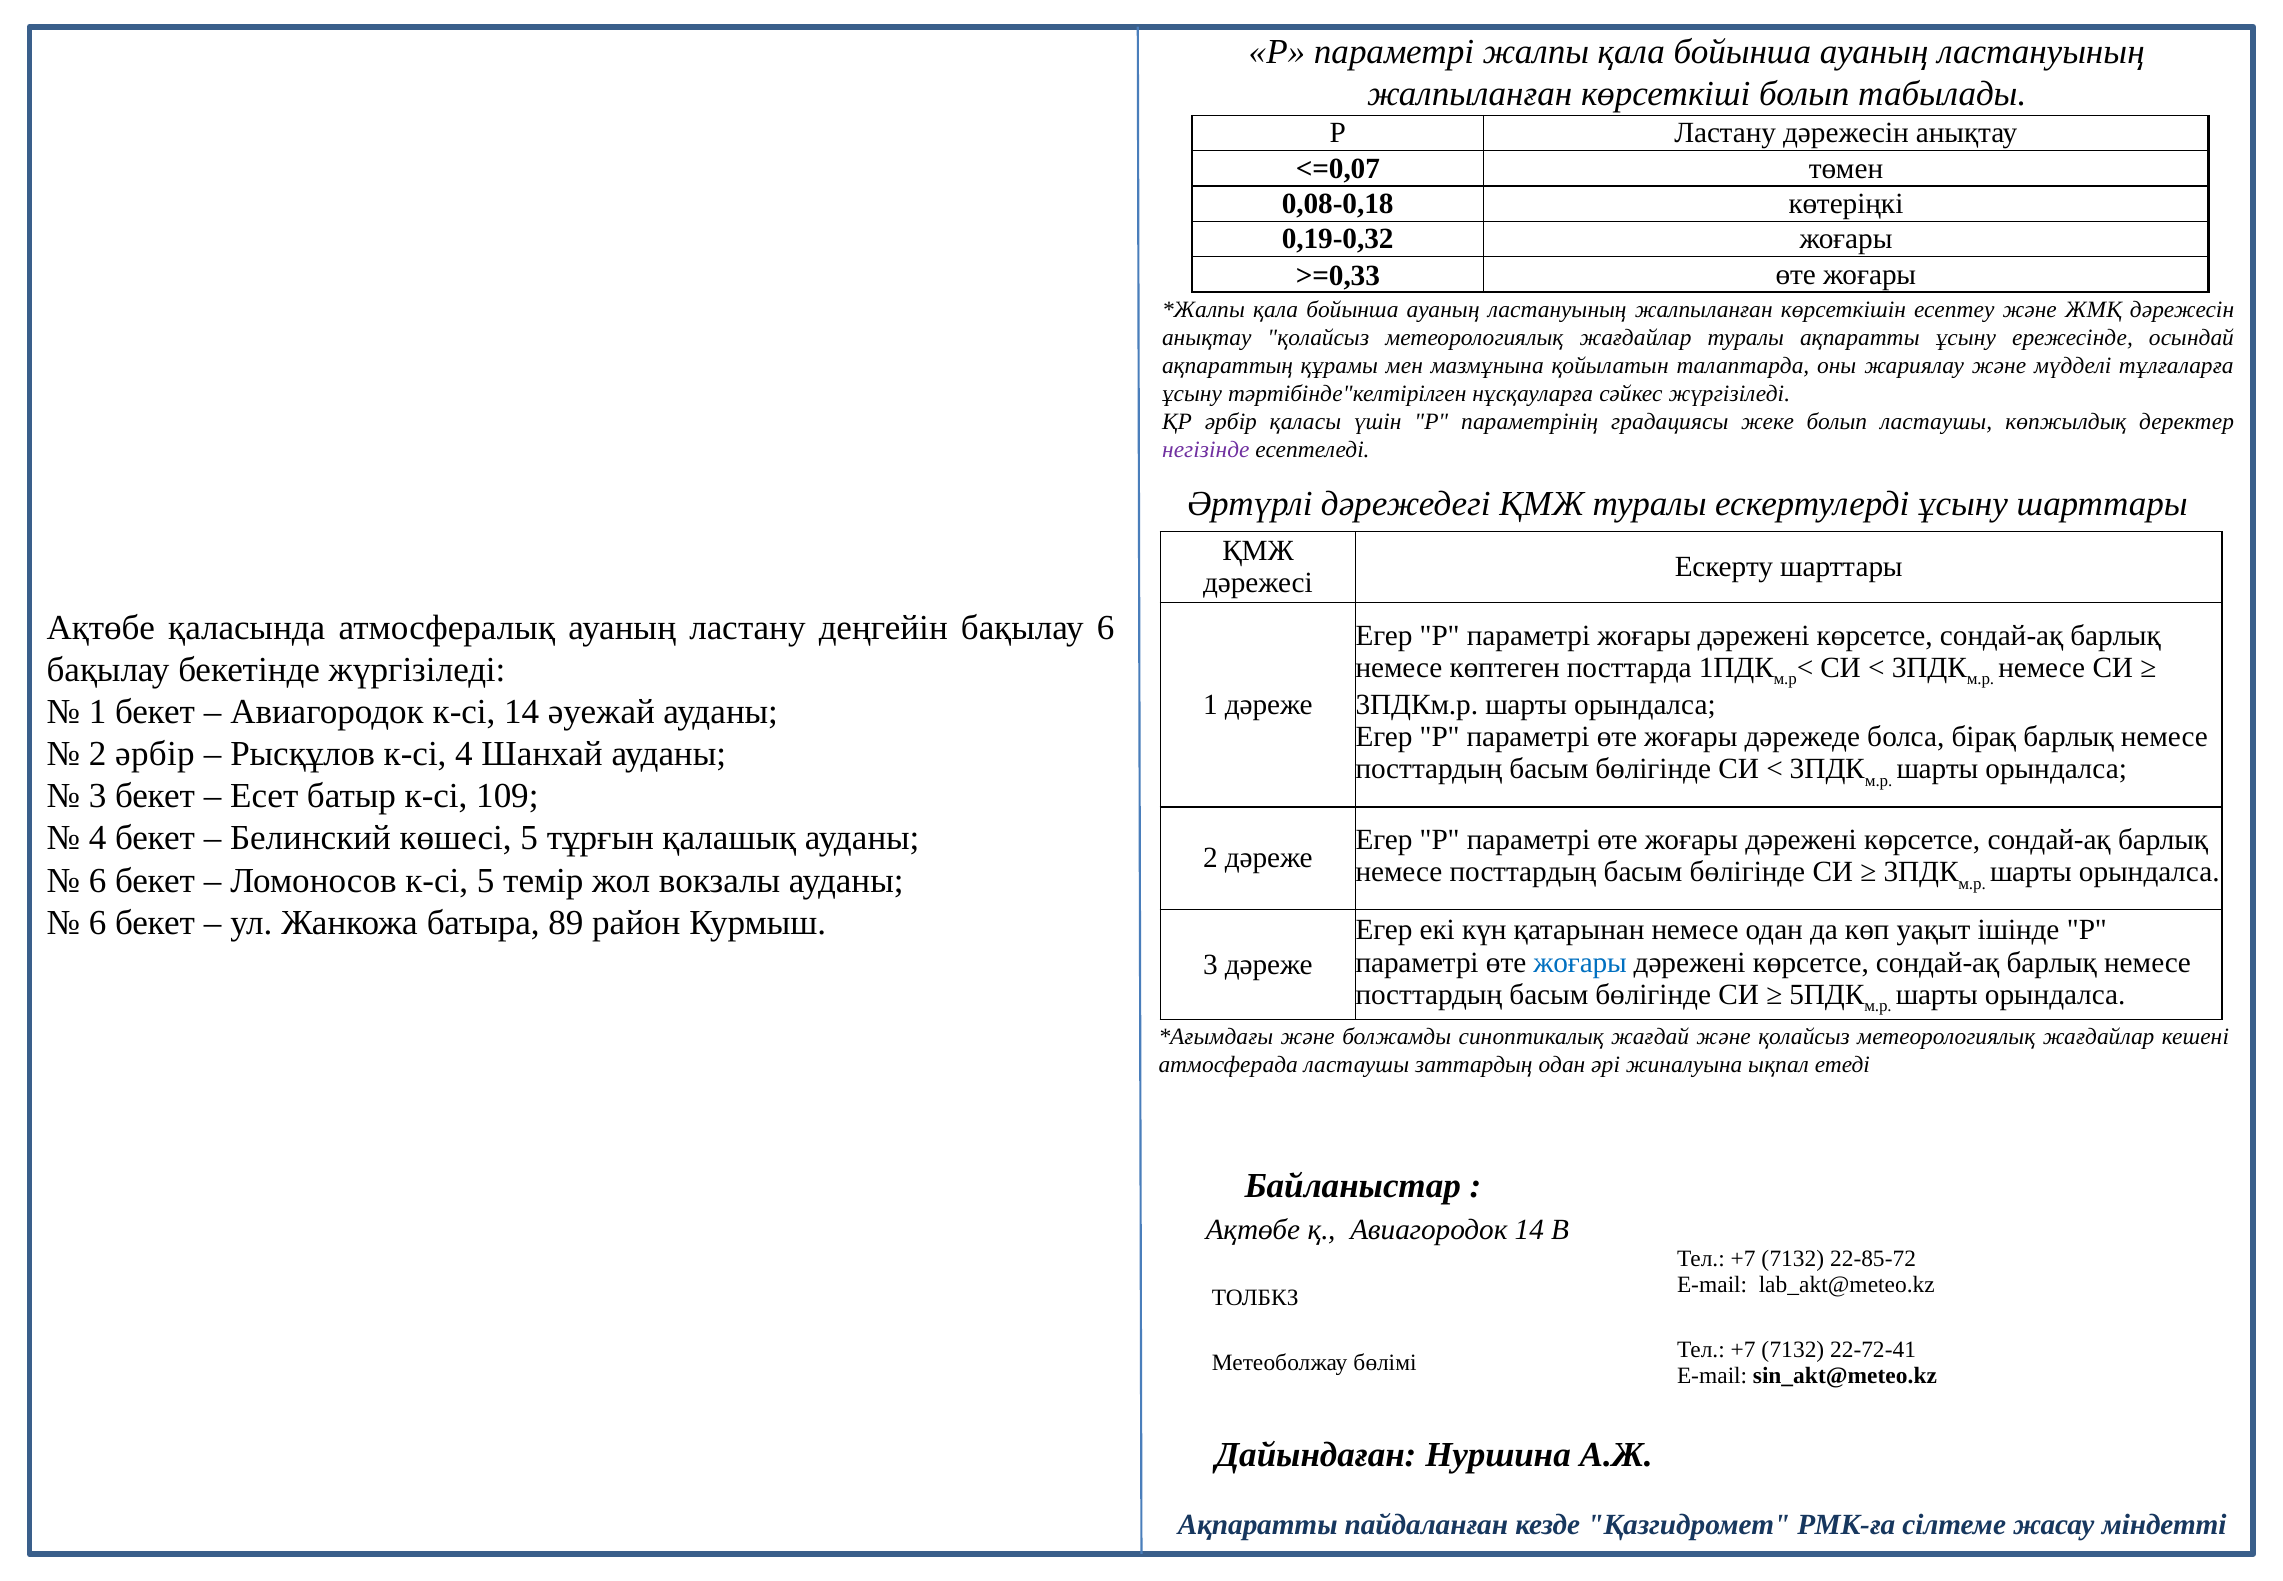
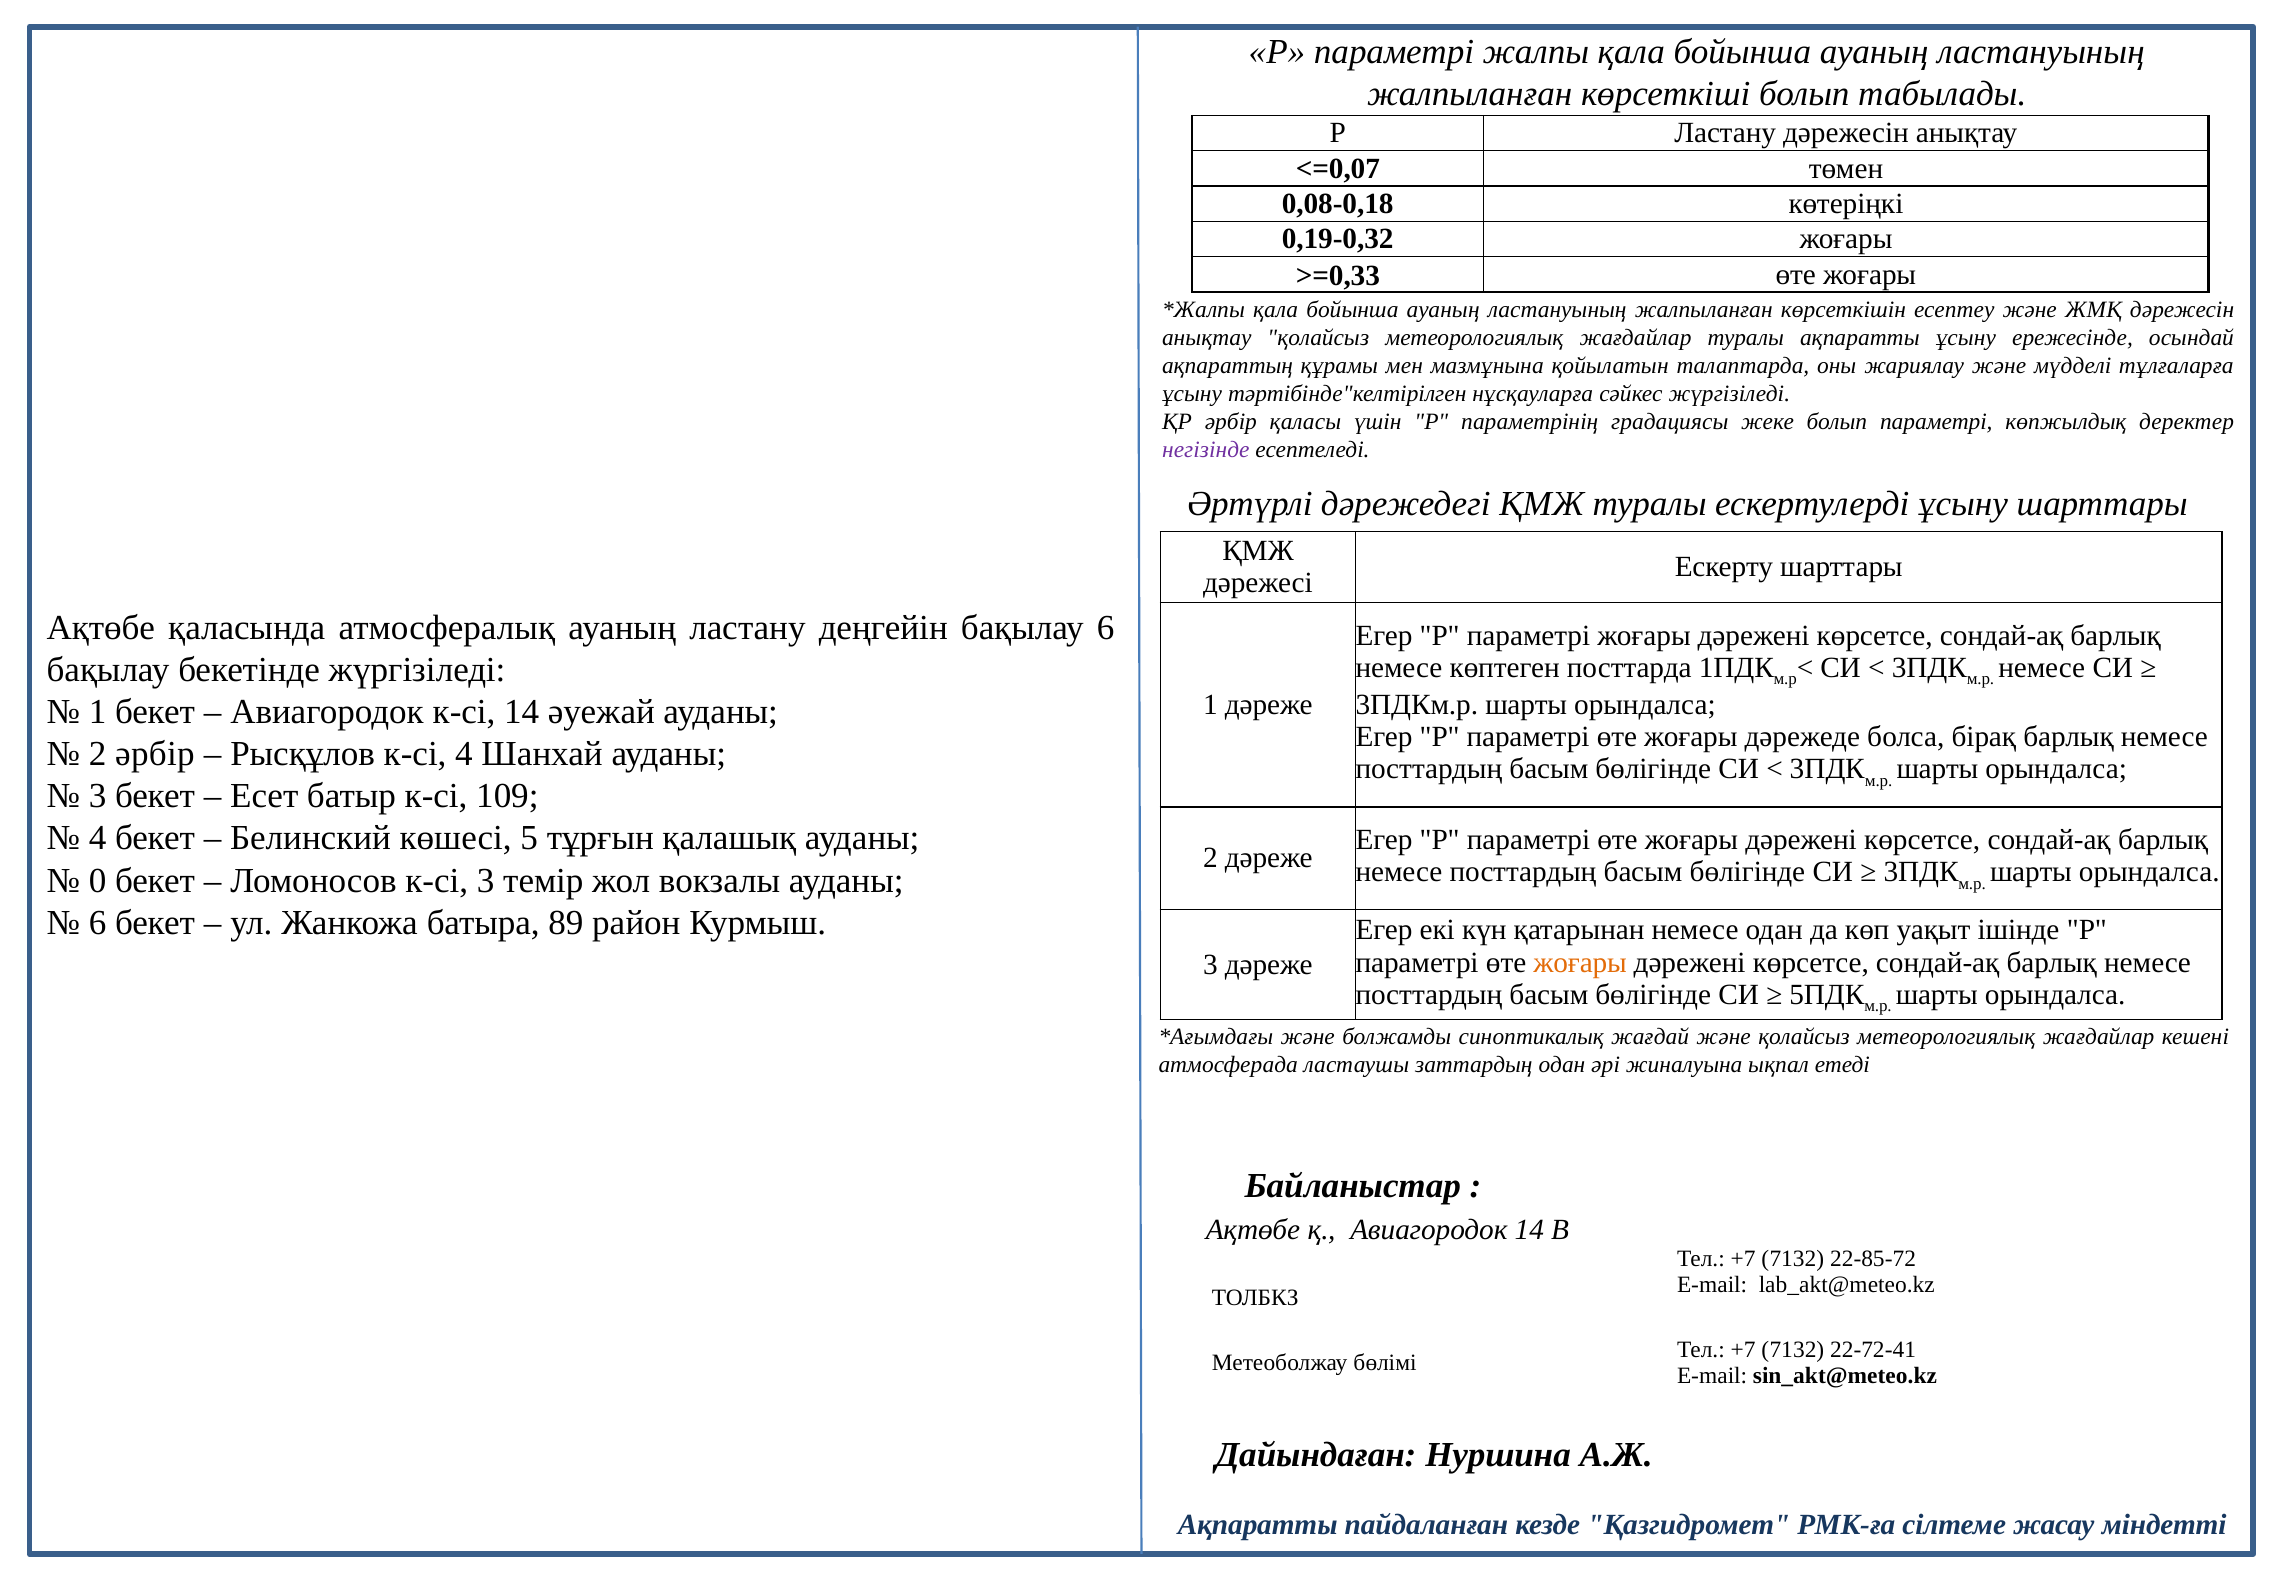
болып ластаушы: ластаушы -> параметрі (1936, 422)
6: 6 -> 0 (98, 880)
к-сі 5: 5 -> 3 (486, 880)
жоғары colour: blue -> orange (1580, 962)
